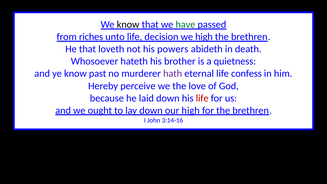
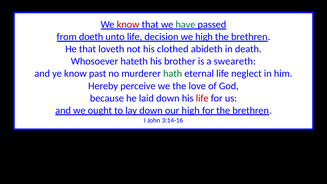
know colour: black -> red (128, 25)
riches: riches -> doeth (91, 37)
powers: powers -> clothed (173, 49)
quietness: quietness -> sweareth (235, 61)
hath colour: purple -> green (173, 74)
confess: confess -> neglect (246, 74)
